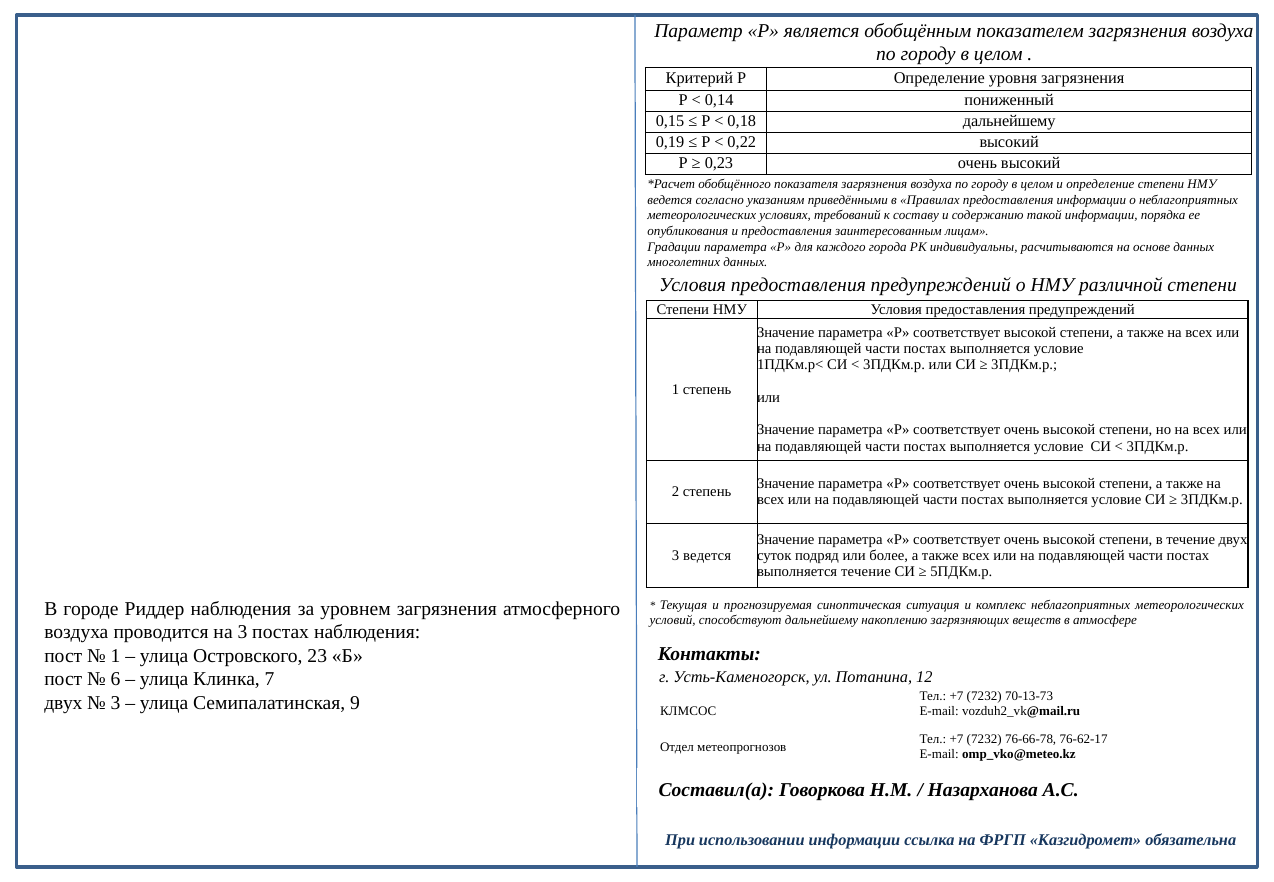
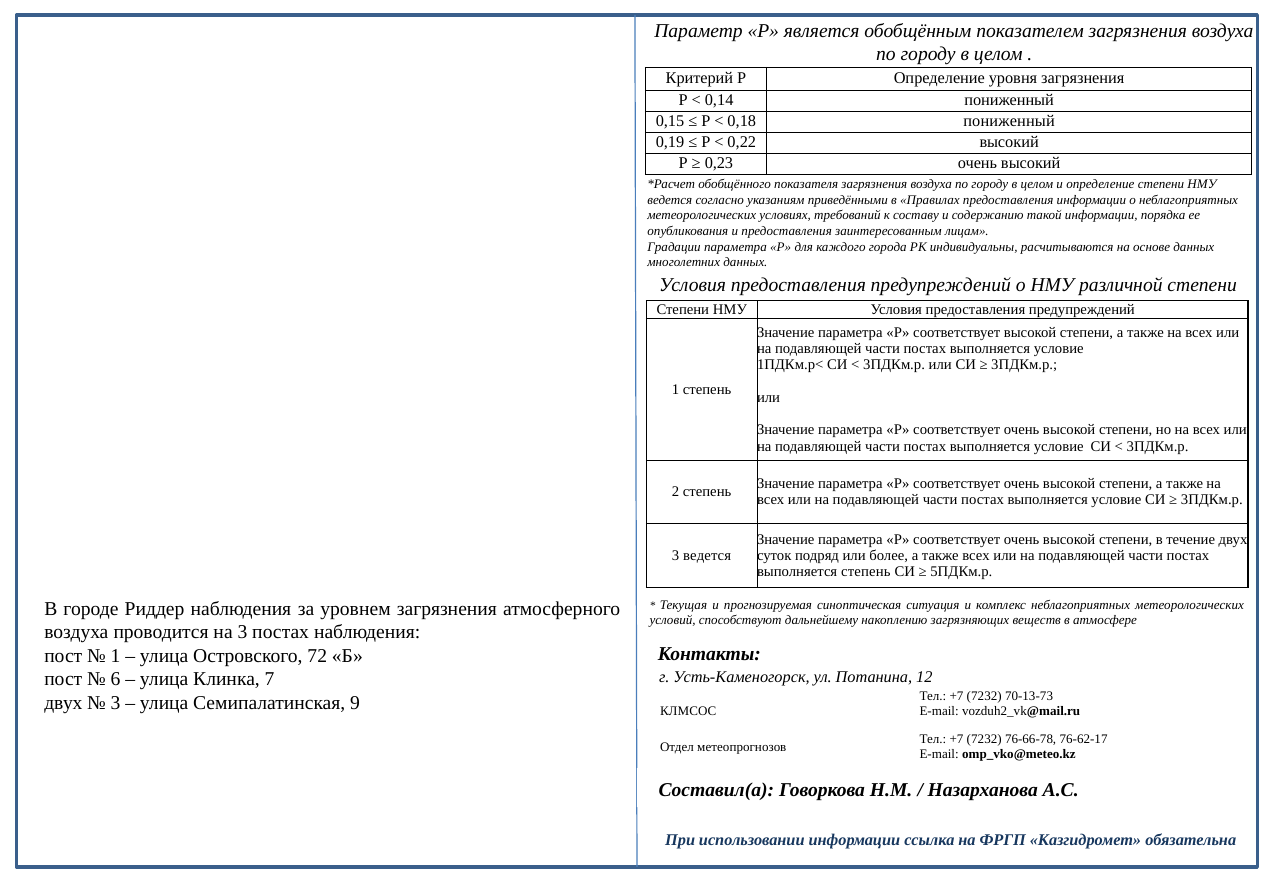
0,18 дальнейшему: дальнейшему -> пониженный (1009, 121)
выполняется течение: течение -> степень (866, 572)
23: 23 -> 72 (317, 656)
